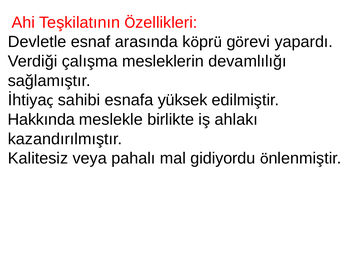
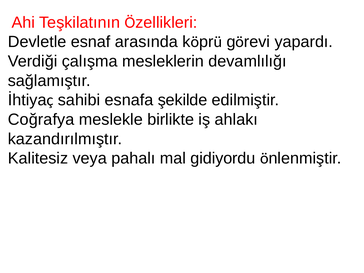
yüksek: yüksek -> şekilde (183, 100)
Hakkında: Hakkında -> Coğrafya (41, 120)
